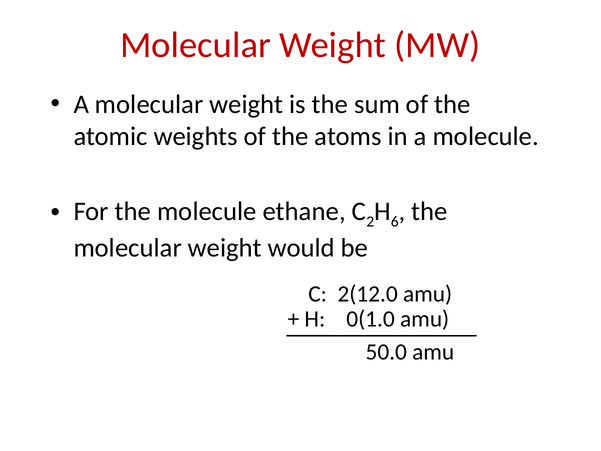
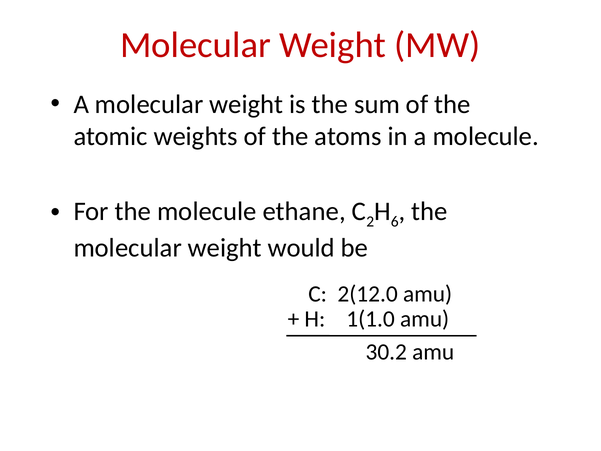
0(1.0: 0(1.0 -> 1(1.0 (371, 319)
50.0: 50.0 -> 30.2 (386, 352)
